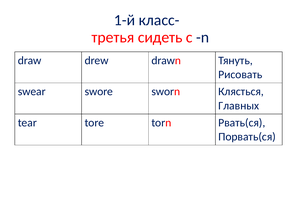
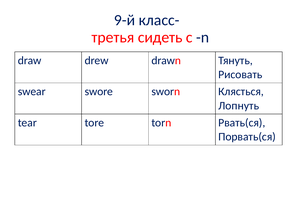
1-й: 1-й -> 9-й (125, 20)
Главных: Главных -> Лопнуть (239, 106)
